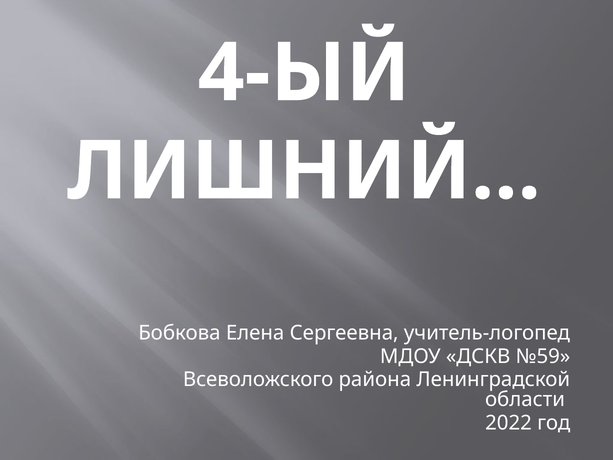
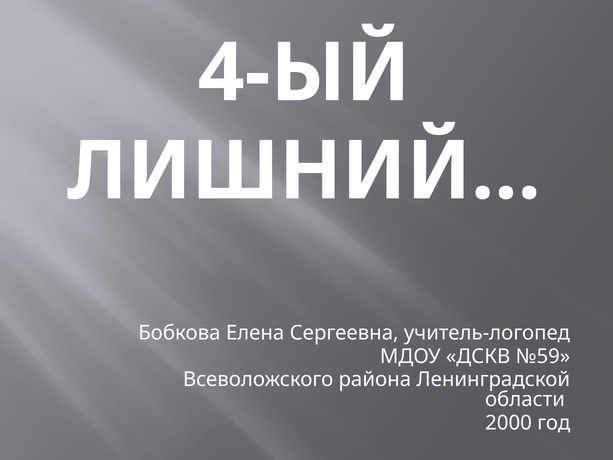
2022: 2022 -> 2000 (509, 423)
